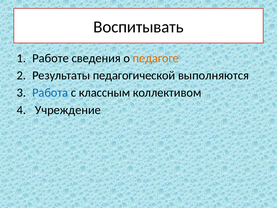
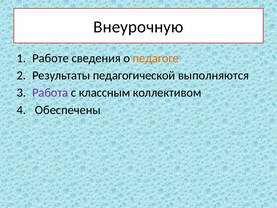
Воспитывать: Воспитывать -> Внеурочную (138, 27)
Работа colour: blue -> purple (50, 93)
Учреждение: Учреждение -> Обеспечены (68, 110)
